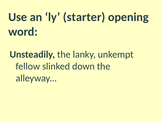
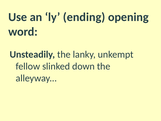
starter: starter -> ending (84, 17)
